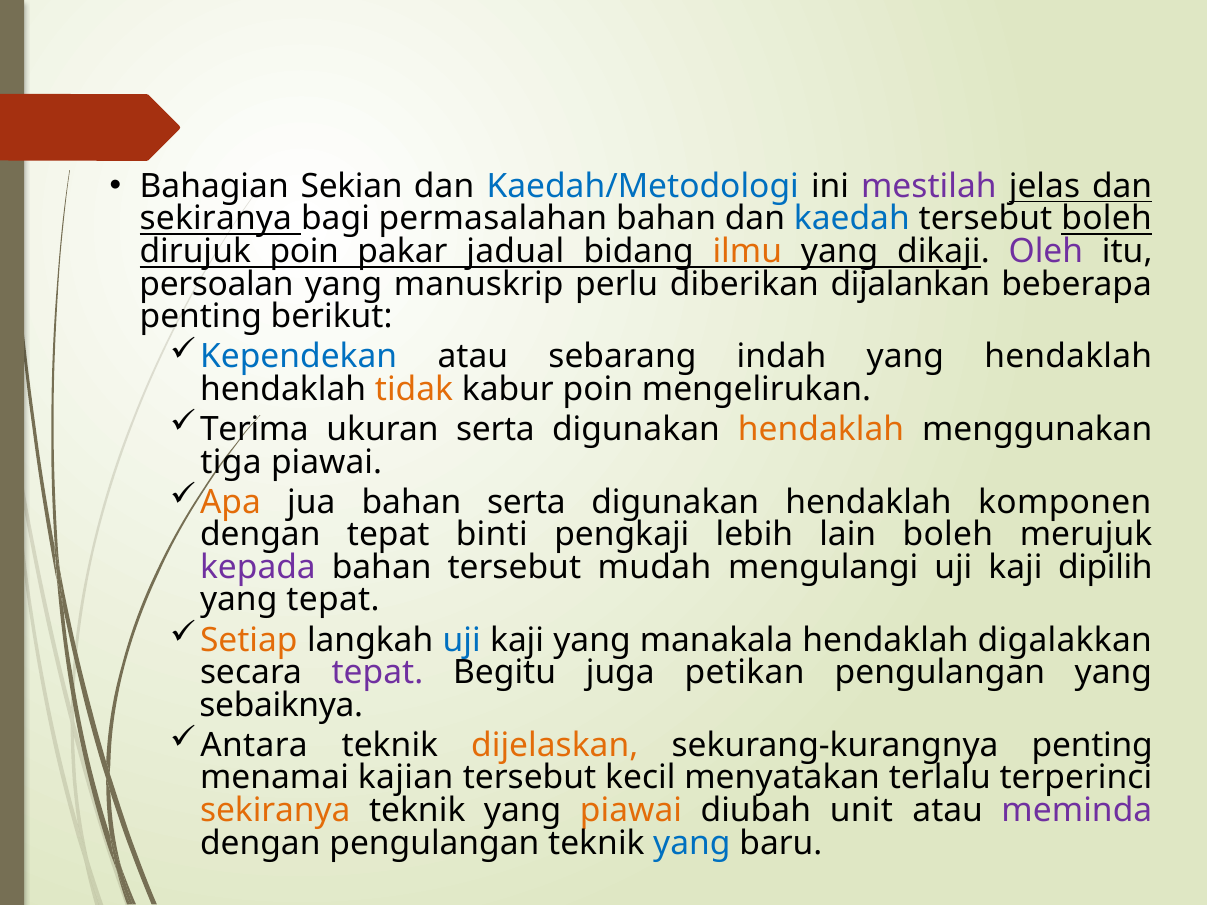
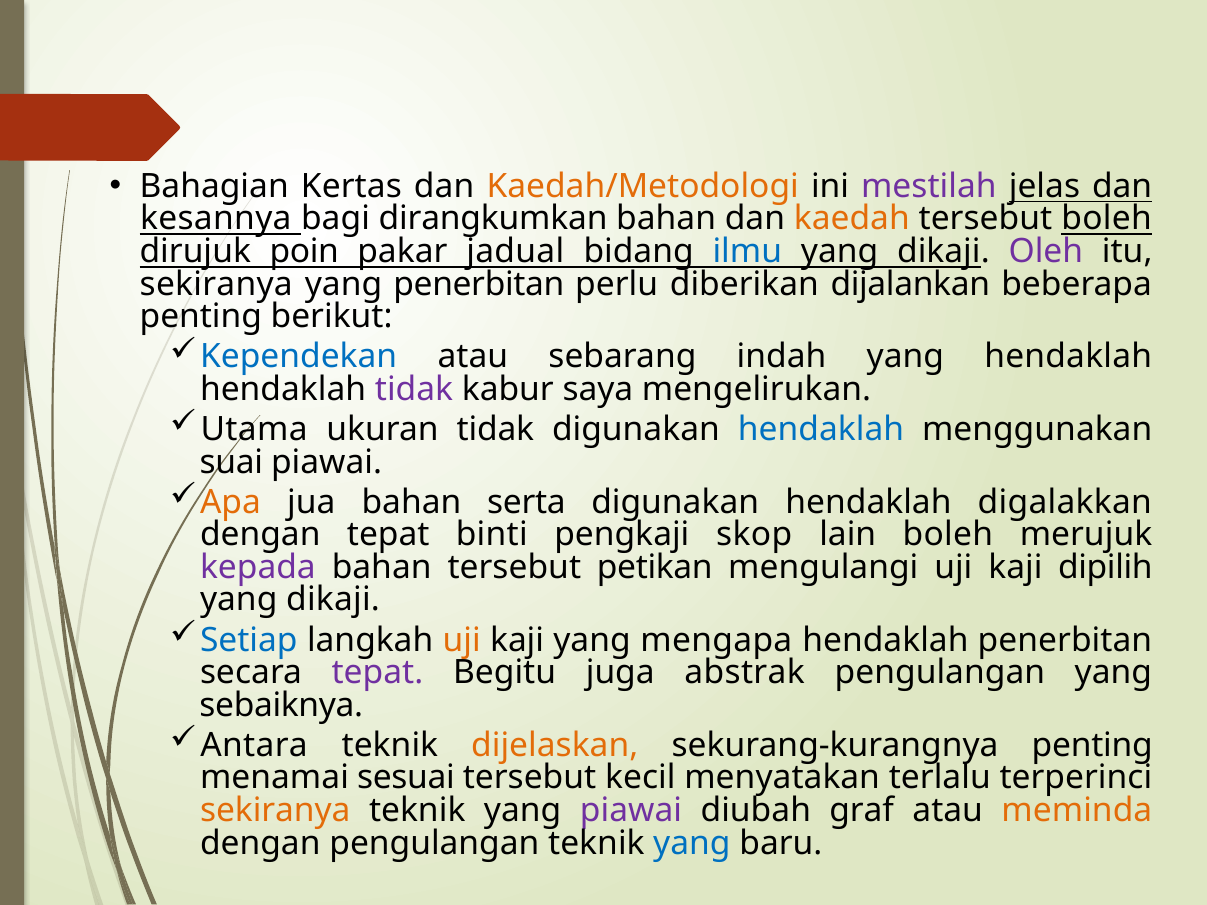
Sekian: Sekian -> Kertas (351, 186)
Kaedah/Metodologi colour: blue -> orange (643, 186)
sekiranya: sekiranya -> kesannya (216, 219)
permasalahan: permasalahan -> dirangkumkan (493, 219)
kaedah colour: blue -> orange (852, 219)
ilmu colour: orange -> blue (747, 252)
persoalan: persoalan -> sekiranya (216, 284)
yang manuskrip: manuskrip -> penerbitan (479, 284)
tidak colour: orange -> purple (414, 389)
kabur poin: poin -> saya (598, 389)
Terima: Terima -> Utama (254, 430)
ukuran serta: serta -> tidak (495, 430)
hendaklah colour: orange -> blue (821, 430)
tiga: tiga -> suai (231, 462)
komponen: komponen -> digalakkan (1065, 502)
lebih: lebih -> skop (754, 535)
mudah: mudah -> petikan (655, 567)
tepat: tepat -> dikaji (333, 600)
Setiap colour: orange -> blue (249, 640)
uji colour: blue -> orange (462, 640)
manakala: manakala -> mengapa (716, 640)
hendaklah digalakkan: digalakkan -> penerbitan (1065, 640)
petikan: petikan -> abstrak (745, 673)
kajian: kajian -> sesuai (406, 778)
piawai colour: orange -> purple (631, 811)
unit: unit -> graf (862, 811)
meminda colour: purple -> orange (1077, 811)
